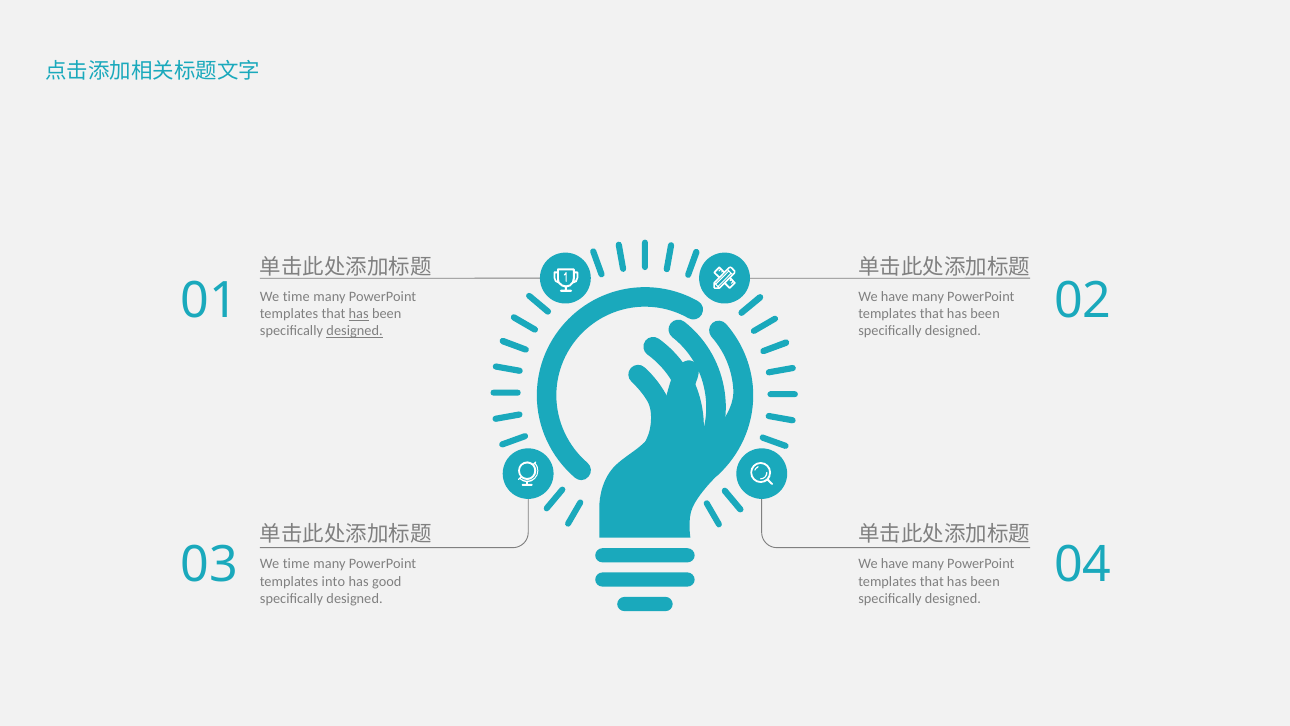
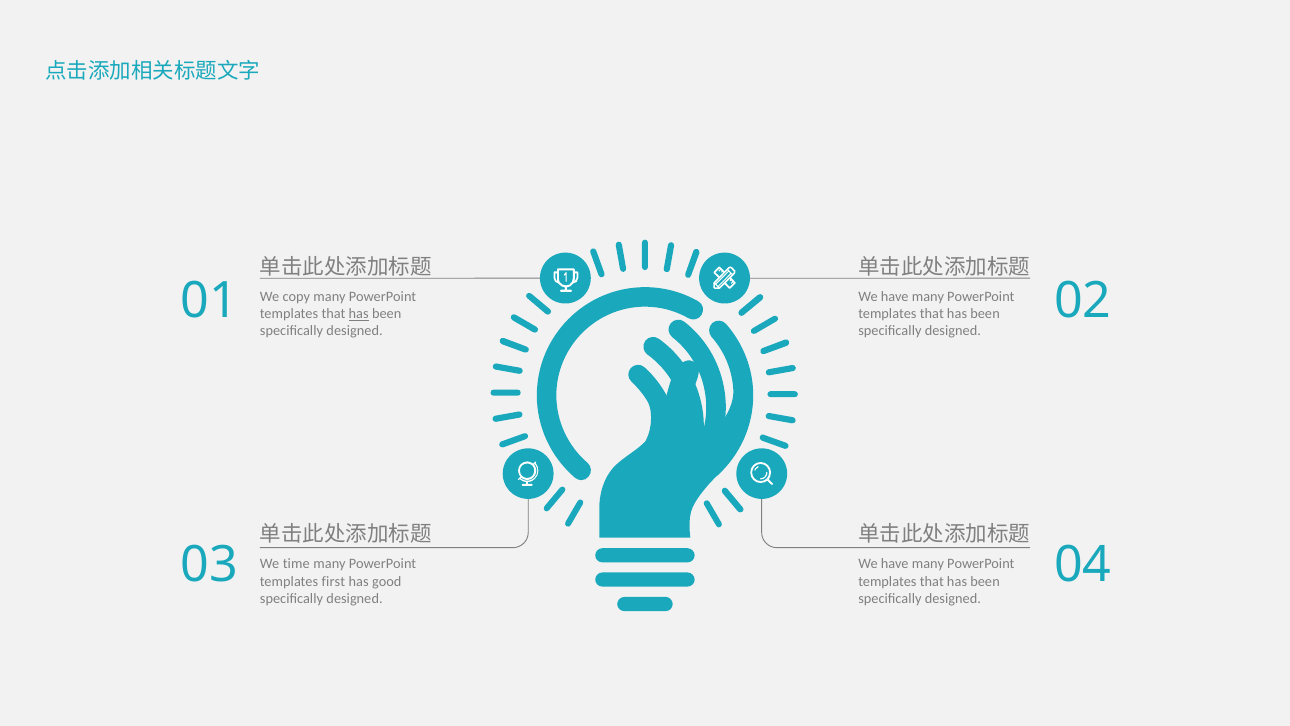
time: time -> copy (296, 297)
designed underline: present -> none (355, 331)
into: into -> first (333, 581)
